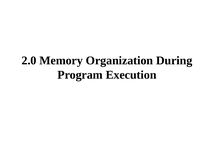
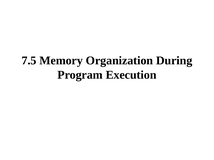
2.0: 2.0 -> 7.5 (29, 61)
